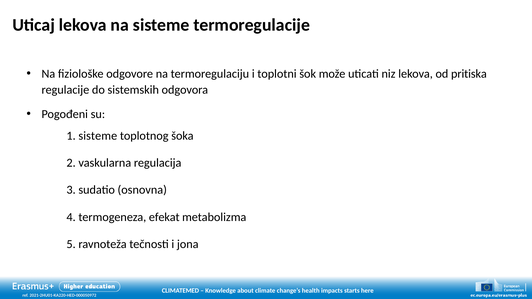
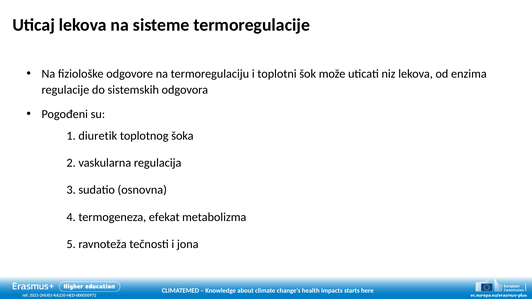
pritiska: pritiska -> enzima (469, 74)
1 sisteme: sisteme -> diuretik (98, 136)
